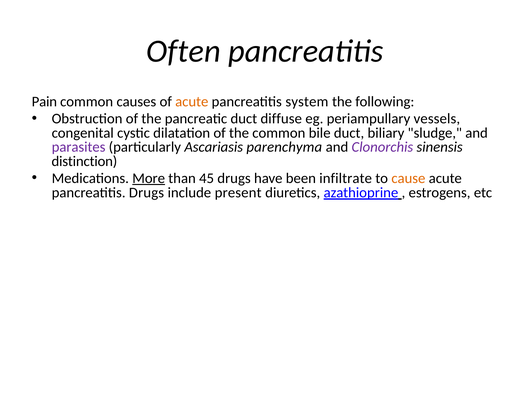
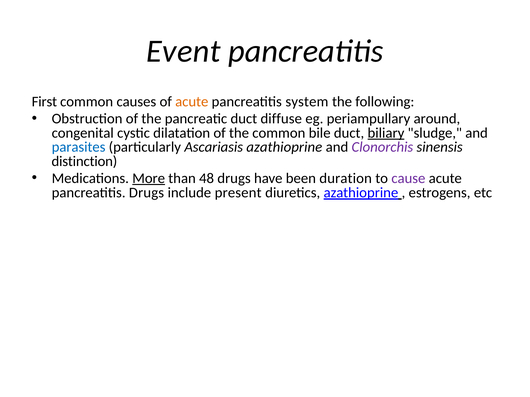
Often: Often -> Event (183, 51)
Pain: Pain -> First (44, 102)
vessels: vessels -> around (437, 119)
biliary underline: none -> present (386, 133)
parasites colour: purple -> blue (79, 147)
Ascariasis parenchyma: parenchyma -> azathioprine (284, 147)
45: 45 -> 48 (207, 178)
infiltrate: infiltrate -> duration (346, 178)
cause colour: orange -> purple (408, 178)
